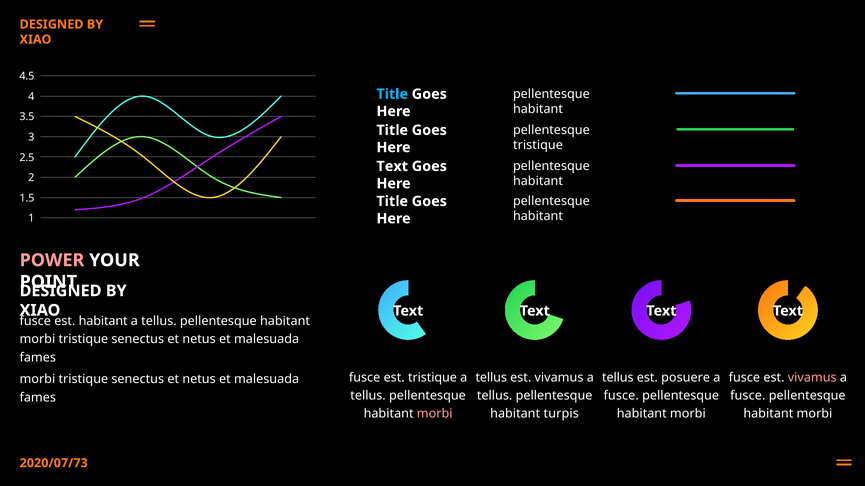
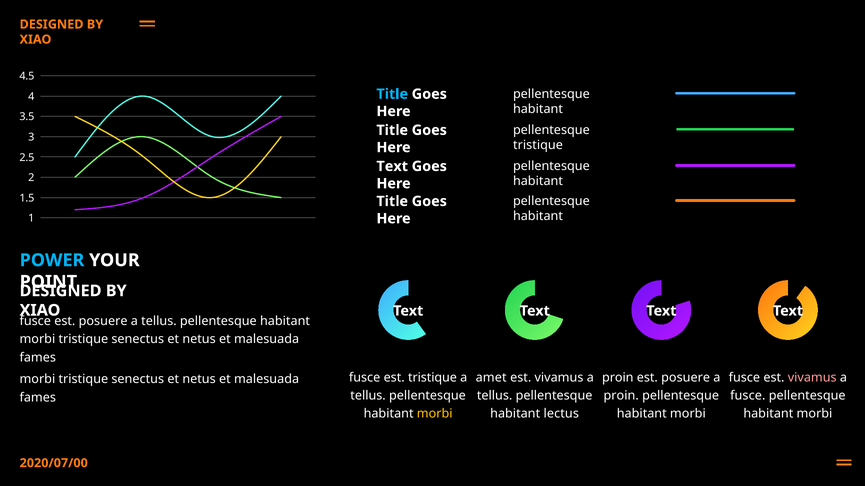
POWER colour: pink -> light blue (52, 261)
habitant: habitant -> posuere (103, 321)
tellus: tellus -> amet (491, 378)
tellus: tellus -> proin (618, 378)
fusce: fusce -> proin (621, 396)
morbi colour: pink -> yellow (435, 414)
turpis: turpis -> lectus (561, 414)
2020/07/73: 2020/07/73 -> 2020/07/00 (54, 464)
